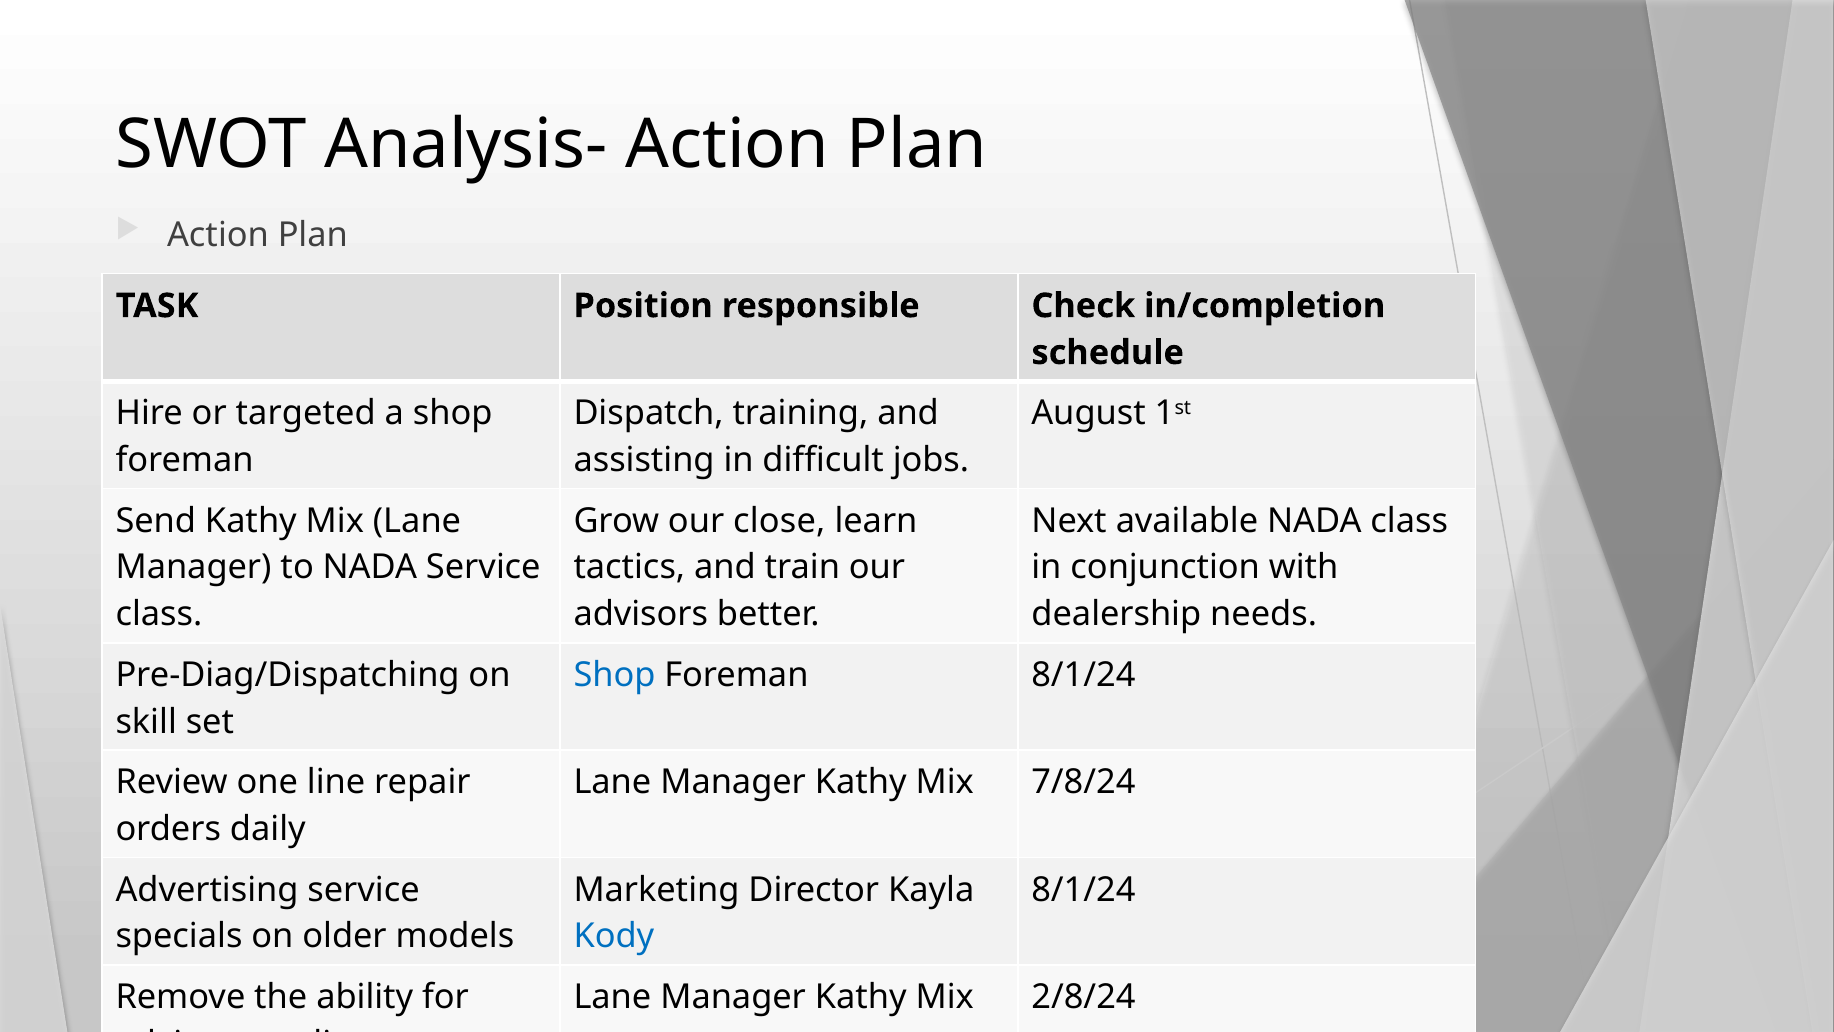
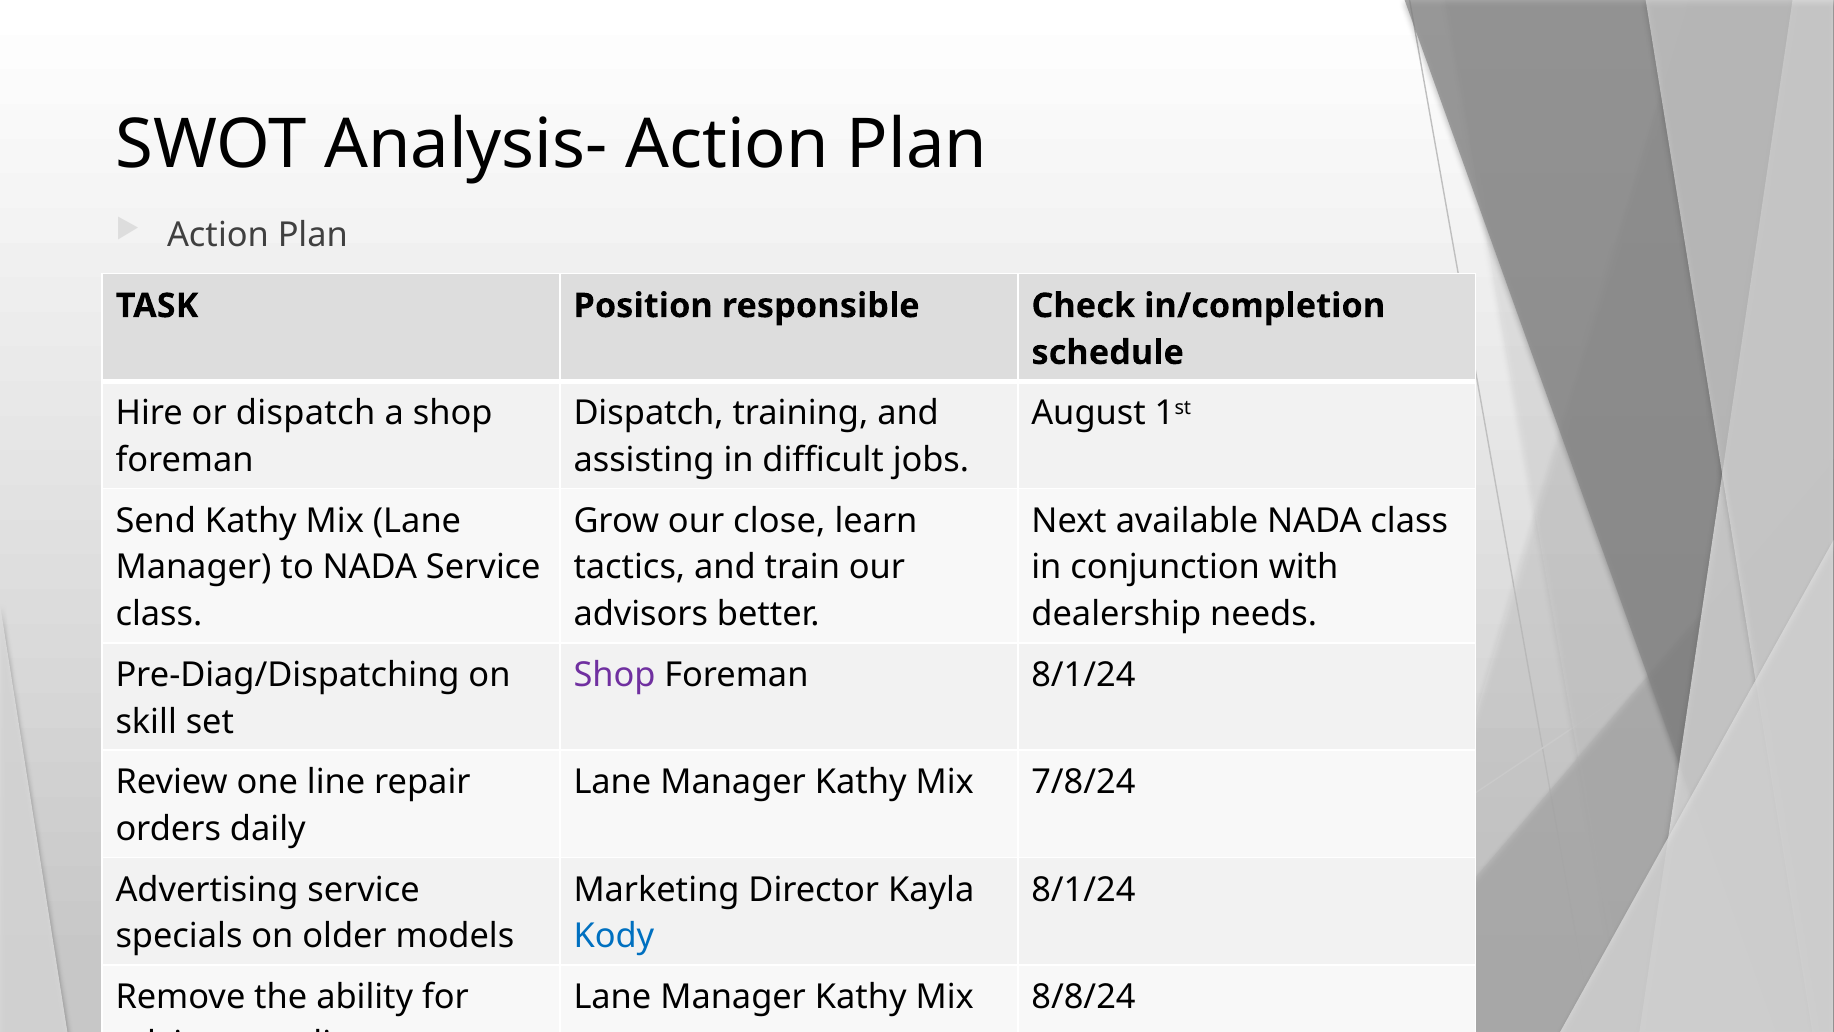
or targeted: targeted -> dispatch (306, 413)
Shop colour: blue -> purple (614, 675)
2/8/24: 2/8/24 -> 8/8/24 (1084, 997)
